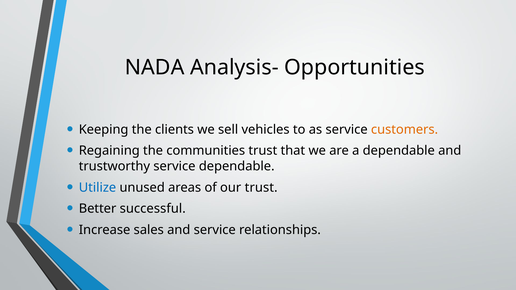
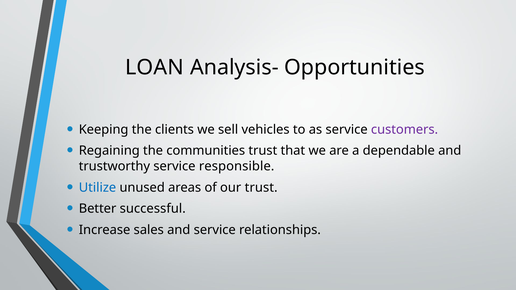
NADA: NADA -> LOAN (155, 68)
customers colour: orange -> purple (405, 130)
service dependable: dependable -> responsible (237, 166)
